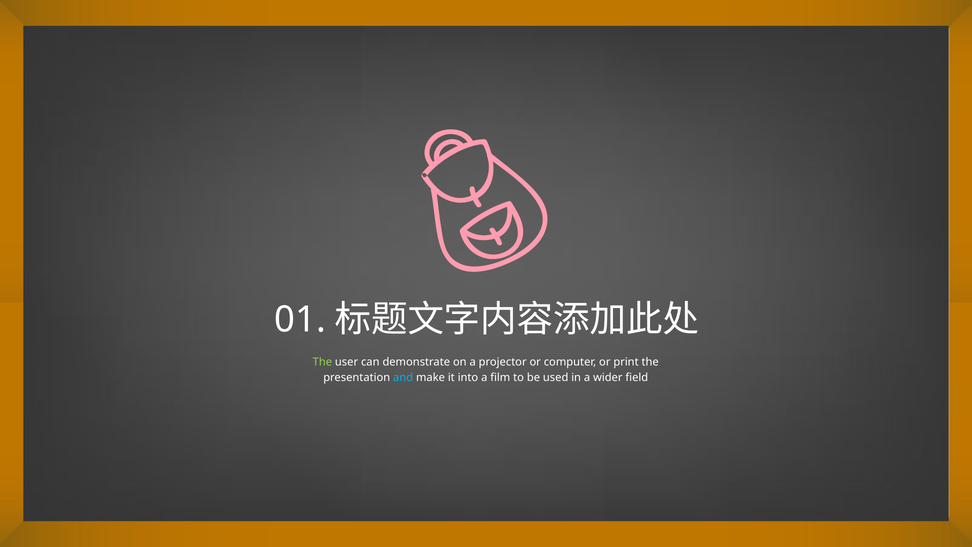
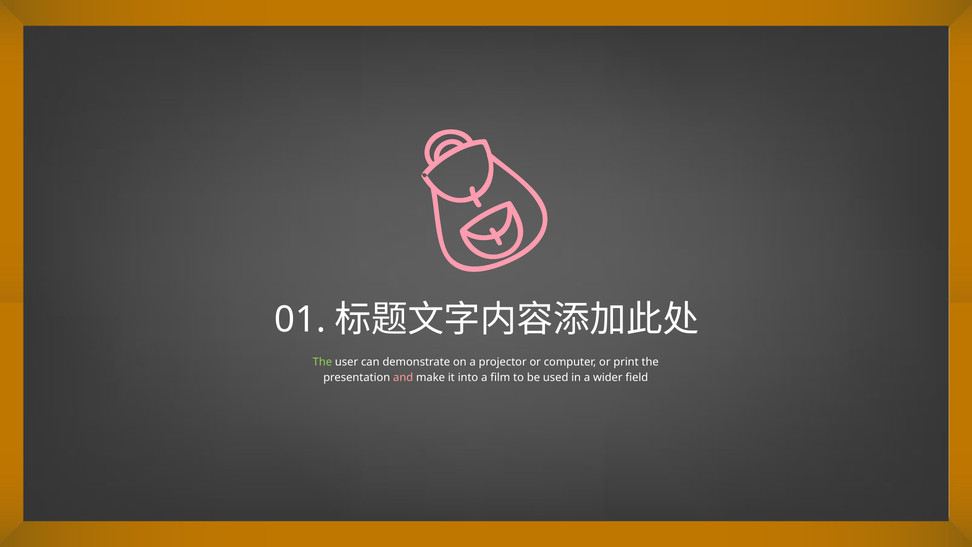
and colour: light blue -> pink (403, 377)
